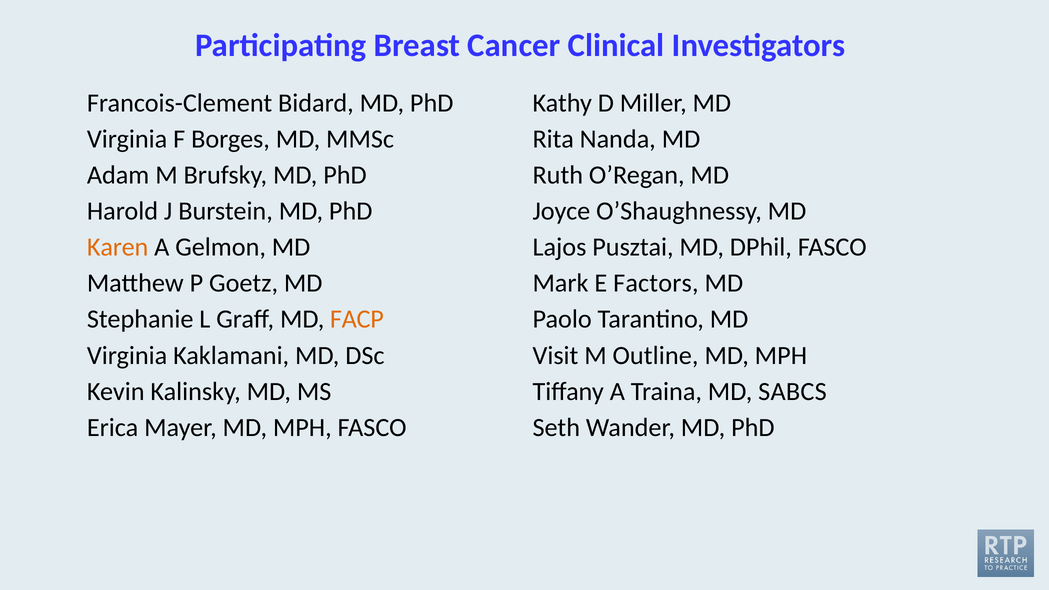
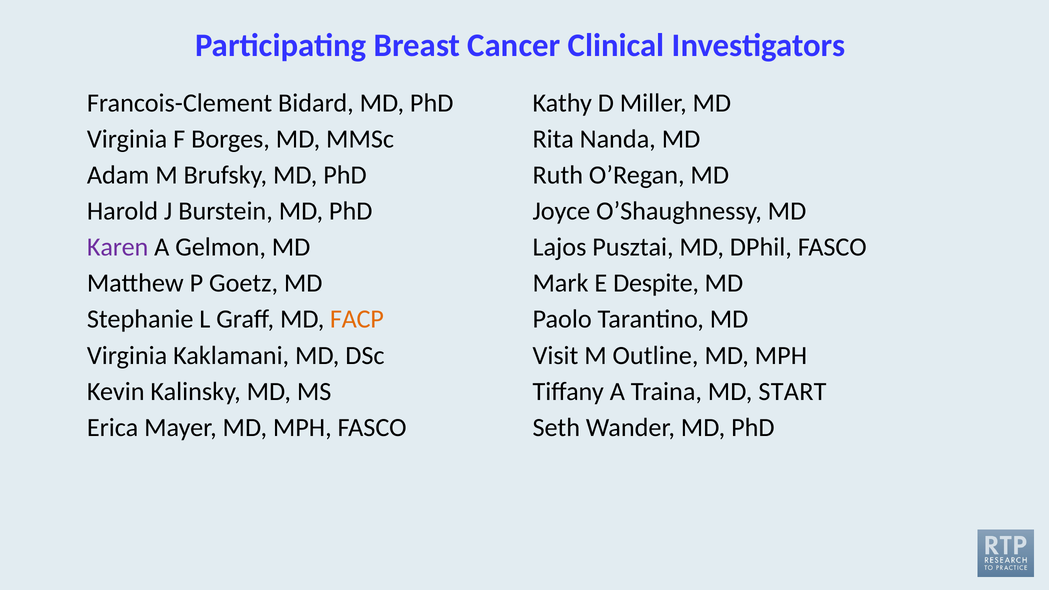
Karen colour: orange -> purple (118, 247)
Factors: Factors -> Despite (656, 283)
SABCS: SABCS -> START (793, 391)
